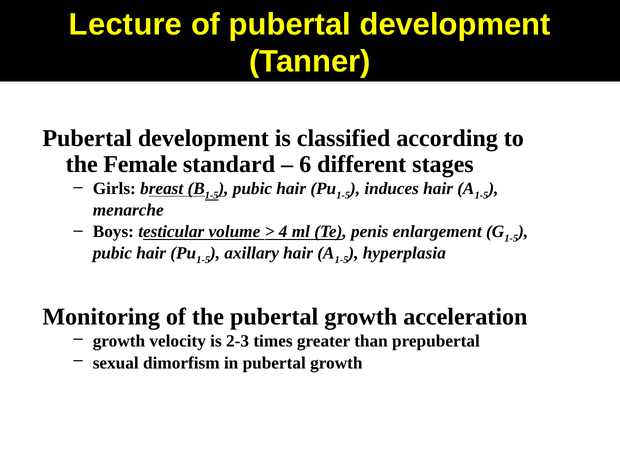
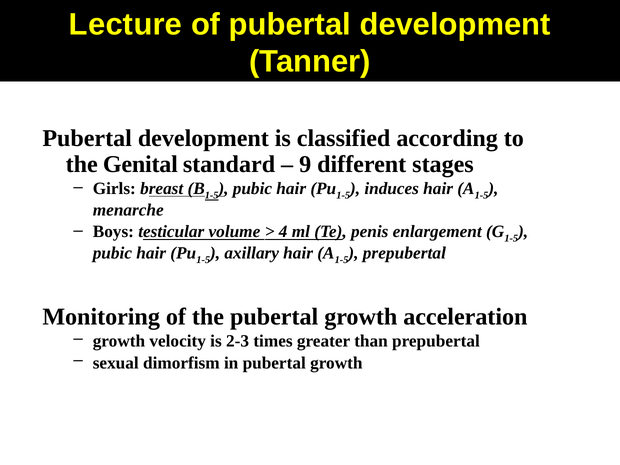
Female: Female -> Genital (140, 164)
6: 6 -> 9 (305, 164)
hyperplasia: hyperplasia -> prepubertal (404, 253)
